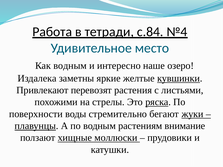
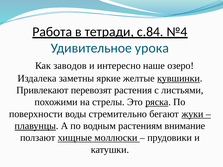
место: место -> урока (152, 48)
Как водным: водным -> заводов (70, 66)
